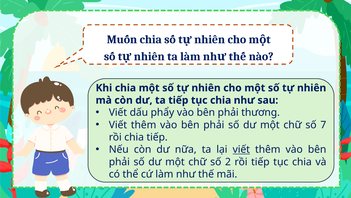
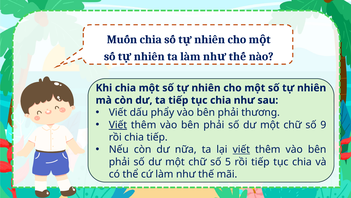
Viết underline: none -> present (118, 125)
7: 7 -> 9 (323, 125)
2: 2 -> 5 (228, 161)
